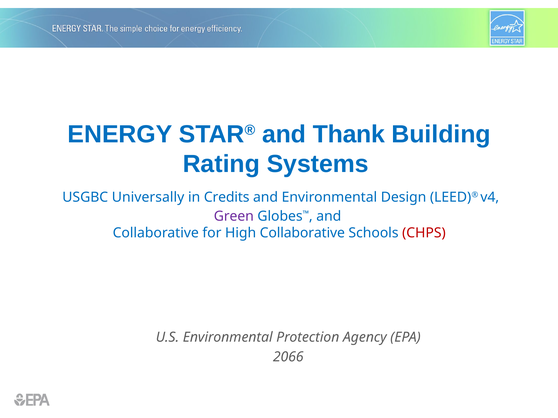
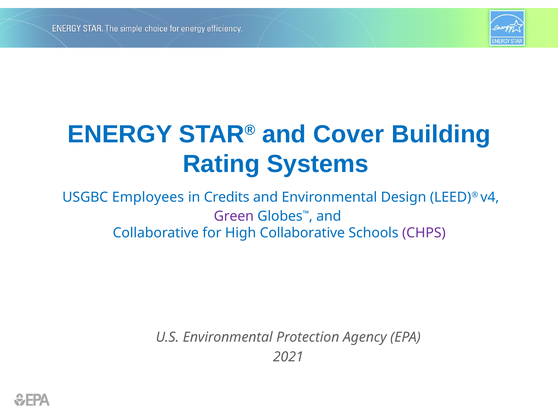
Thank: Thank -> Cover (349, 134)
Universally: Universally -> Employees (148, 197)
CHPS colour: red -> purple (424, 233)
2066: 2066 -> 2021 (288, 357)
